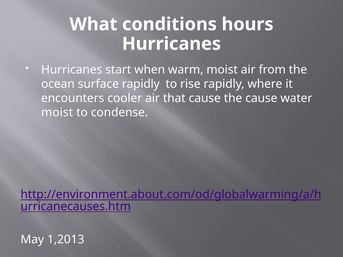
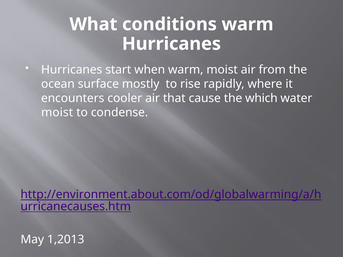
conditions hours: hours -> warm (248, 24)
surface rapidly: rapidly -> mostly (141, 84)
the cause: cause -> which (261, 98)
